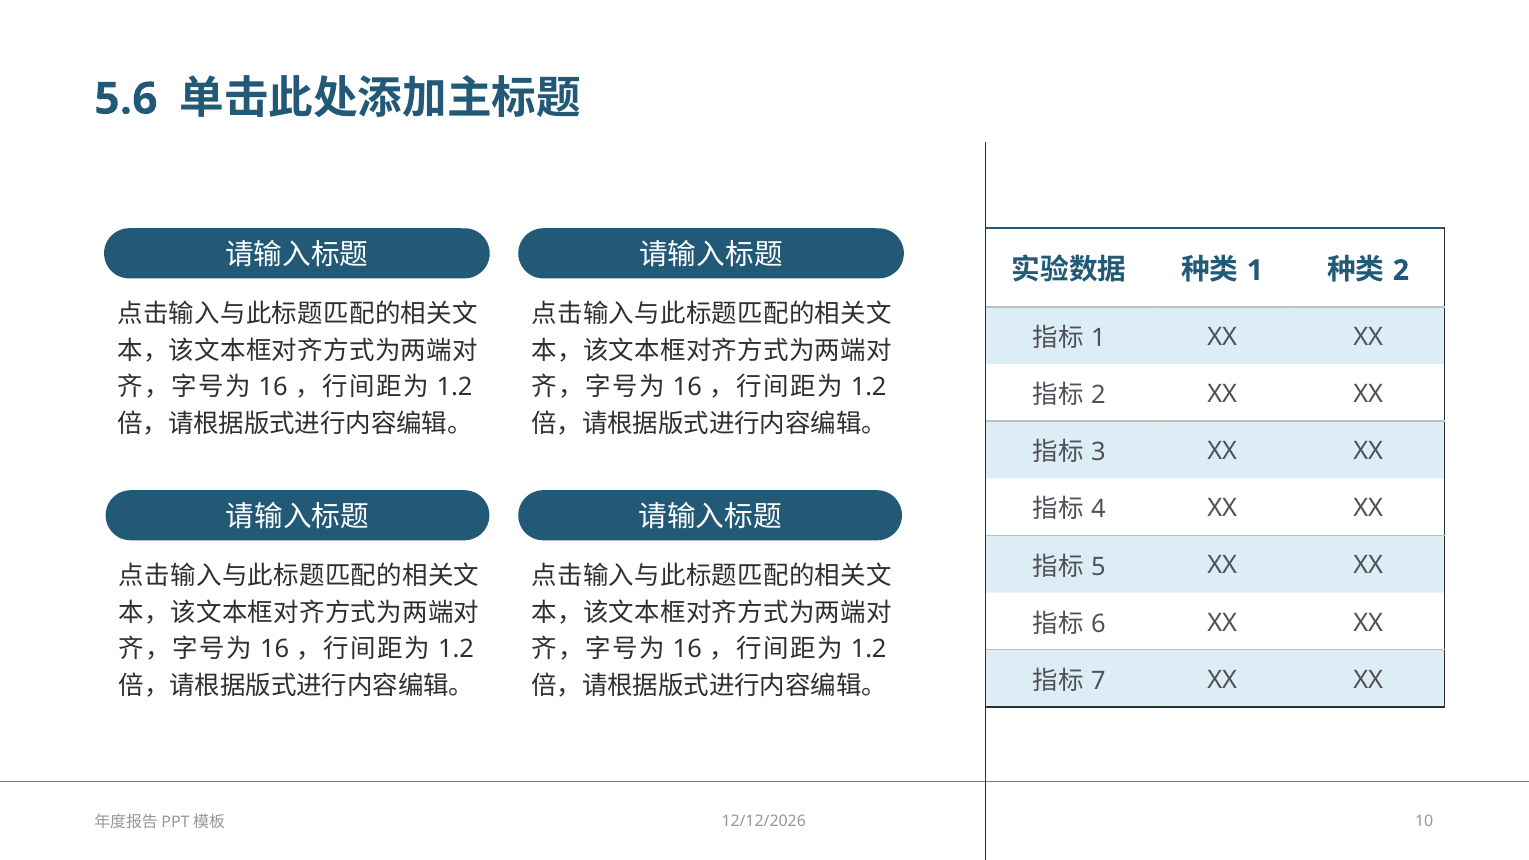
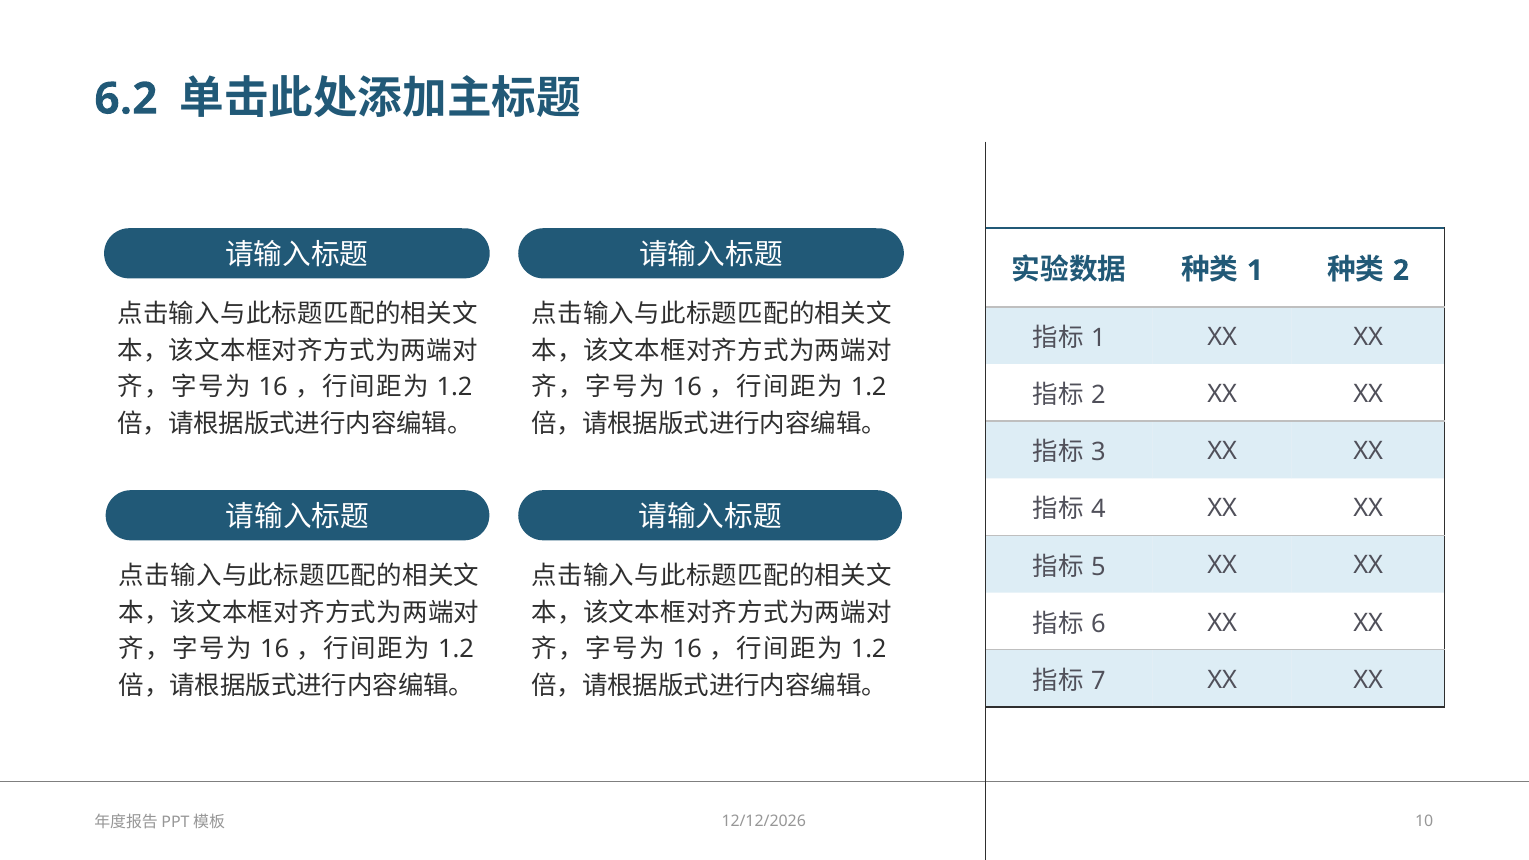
5.6: 5.6 -> 6.2 (126, 99)
